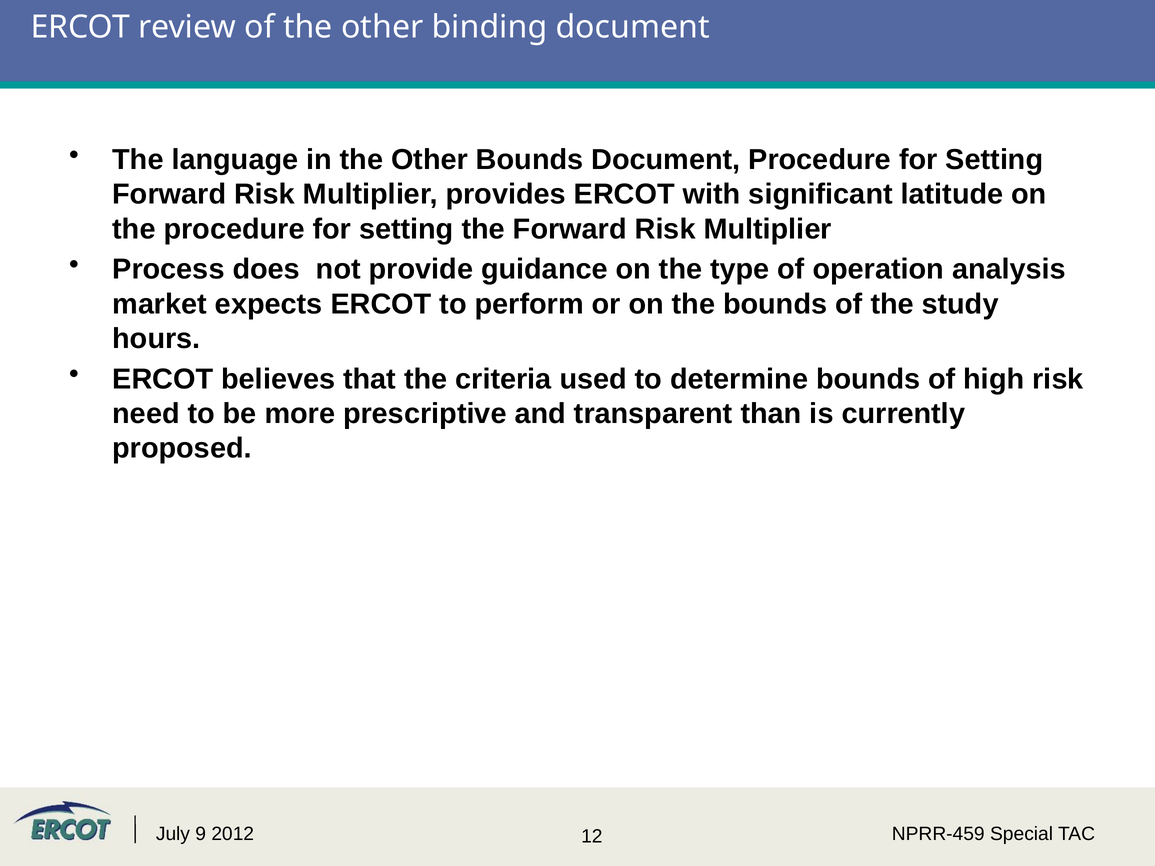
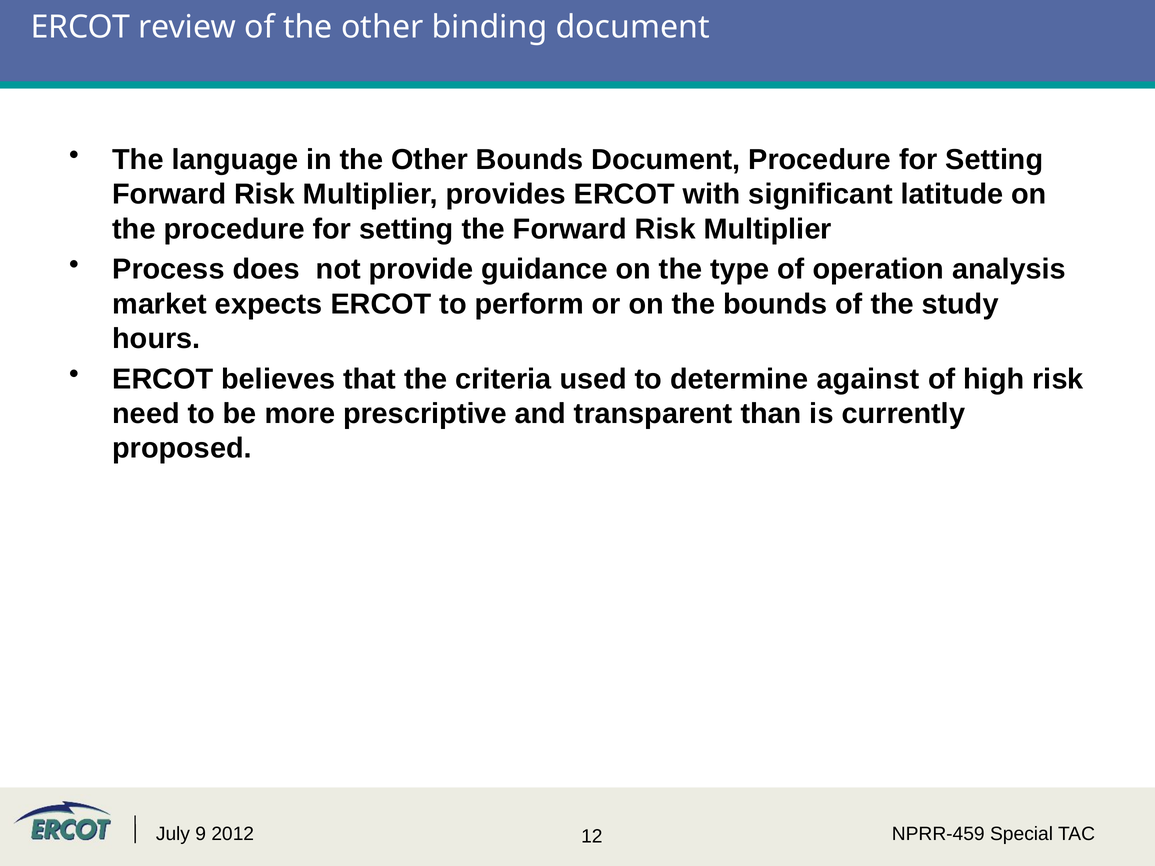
determine bounds: bounds -> against (868, 379)
